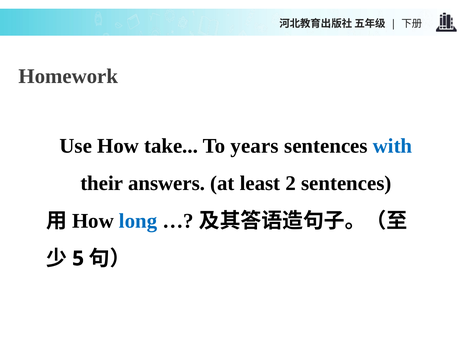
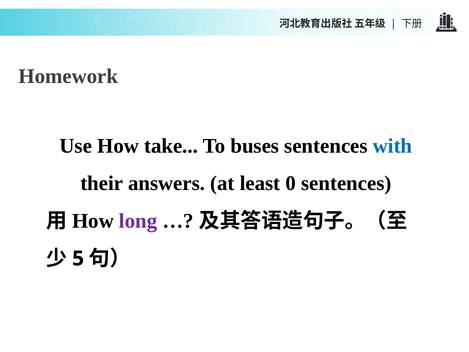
years: years -> buses (255, 146)
2: 2 -> 0 (291, 183)
long colour: blue -> purple (138, 221)
